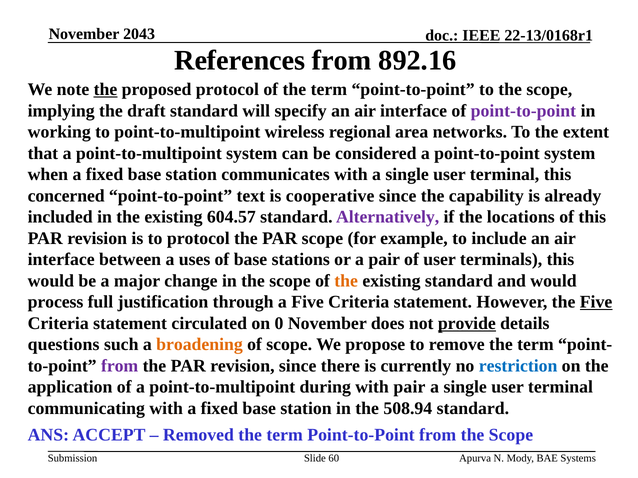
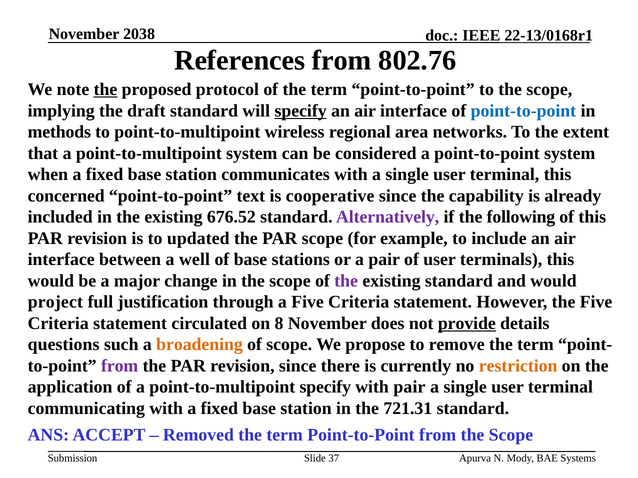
2043: 2043 -> 2038 (139, 34)
892.16: 892.16 -> 802.76 (417, 60)
specify underline: none -> present (301, 111)
point-to-point colour: purple -> blue (523, 111)
working: working -> methods (59, 132)
604.57: 604.57 -> 676.52 (231, 217)
locations: locations -> following (521, 217)
to protocol: protocol -> updated (198, 238)
uses: uses -> well (195, 260)
the colour: orange -> purple (346, 281)
process: process -> project (55, 302)
Five underline: present -> none (596, 302)
0: 0 -> 8 (279, 324)
restriction colour: blue -> orange (518, 366)
point-to-multipoint during: during -> specify (325, 387)
508.94: 508.94 -> 721.31 (408, 409)
60: 60 -> 37 (334, 459)
